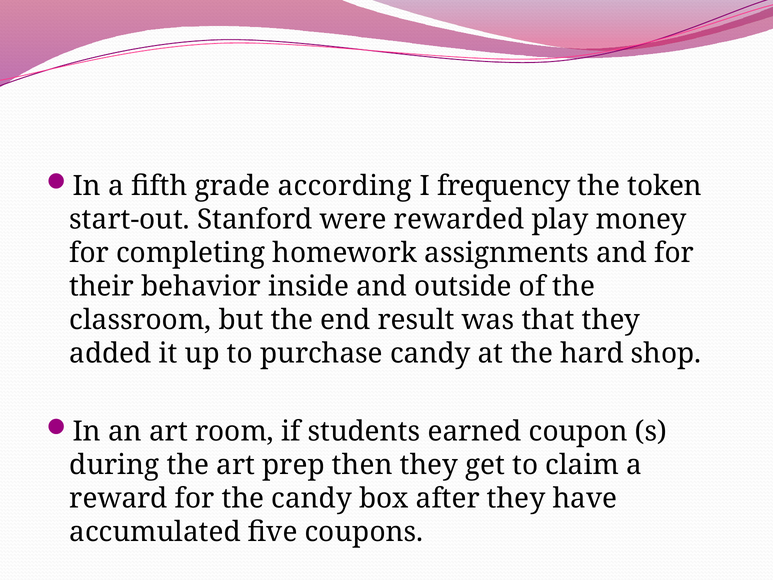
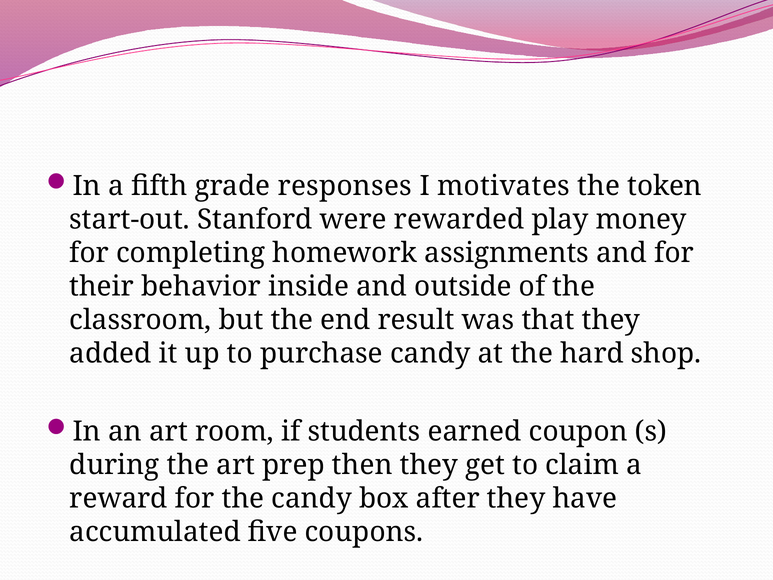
according: according -> responses (345, 186)
frequency: frequency -> motivates (504, 186)
